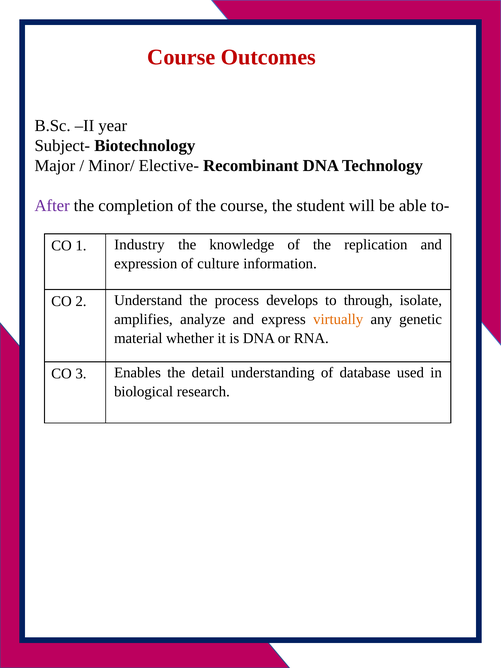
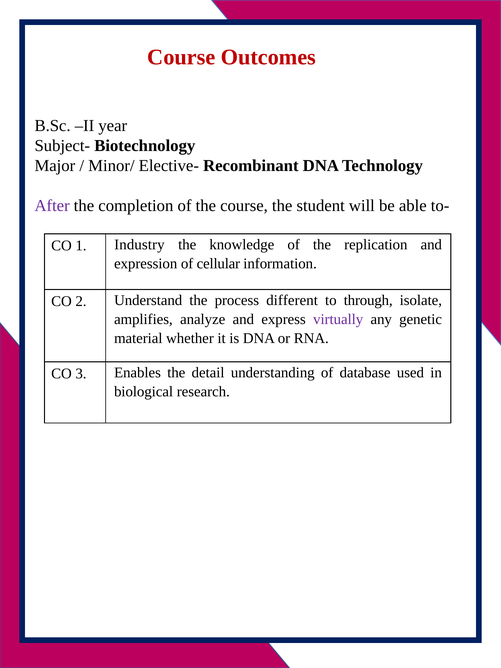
culture: culture -> cellular (218, 264)
develops: develops -> different (292, 300)
virtually colour: orange -> purple (338, 319)
